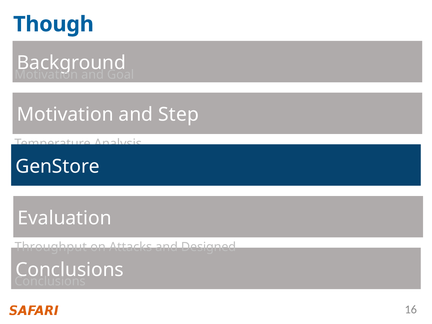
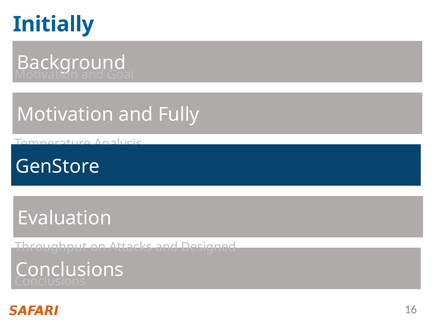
Though: Though -> Initially (53, 24)
Step: Step -> Fully (179, 115)
